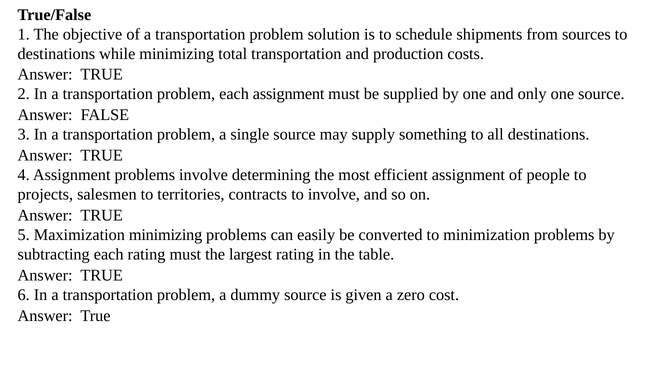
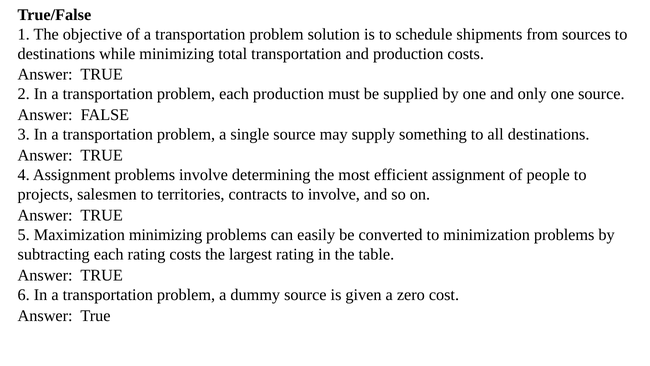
each assignment: assignment -> production (289, 94)
rating must: must -> costs (185, 254)
